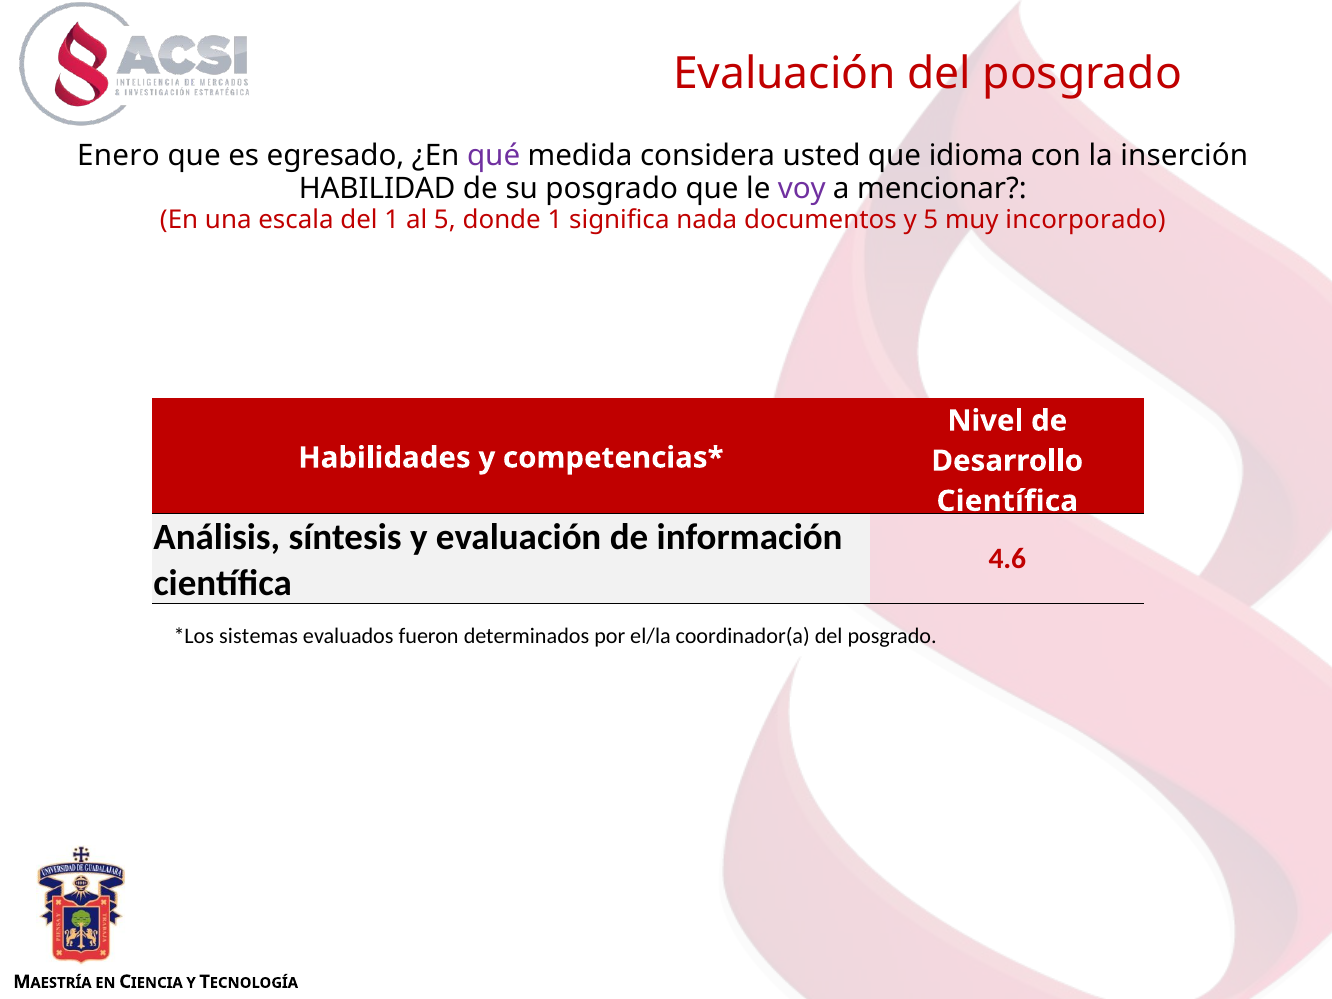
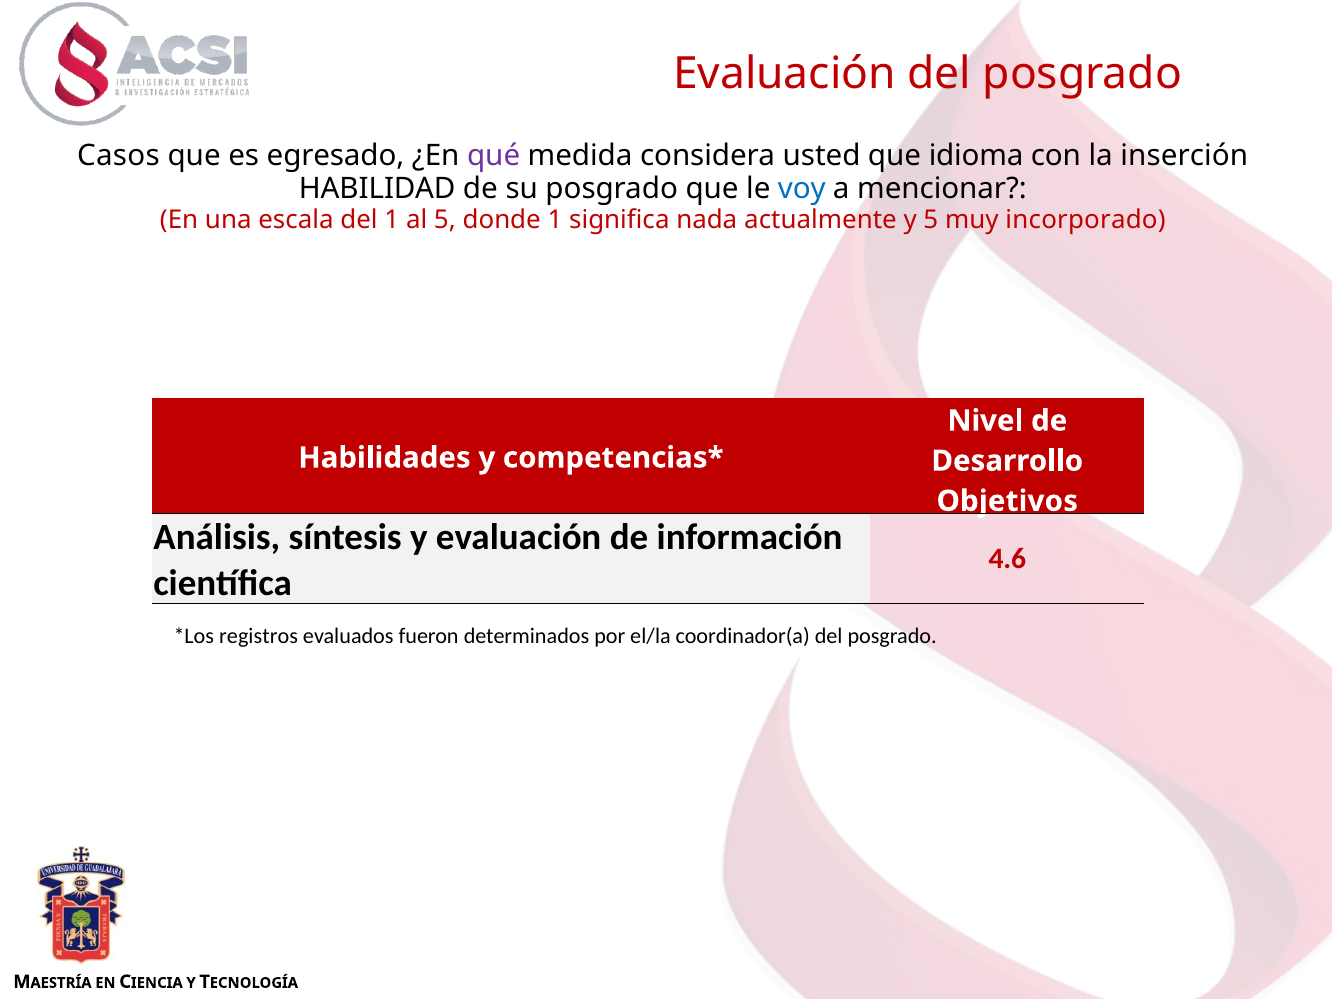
Enero: Enero -> Casos (118, 156)
voy colour: purple -> blue (802, 189)
documentos: documentos -> actualmente (821, 220)
Científica: Científica -> Objetivos (1007, 501)
sistemas: sistemas -> registros (259, 636)
